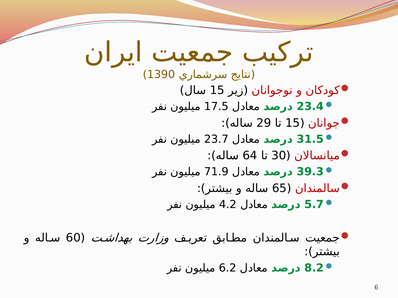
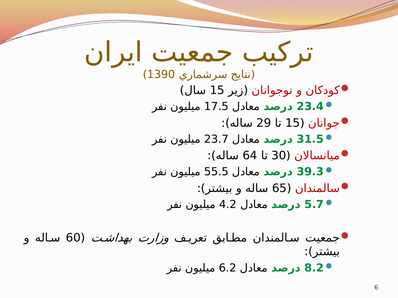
71.9: 71.9 -> 55.5 (216, 172)
